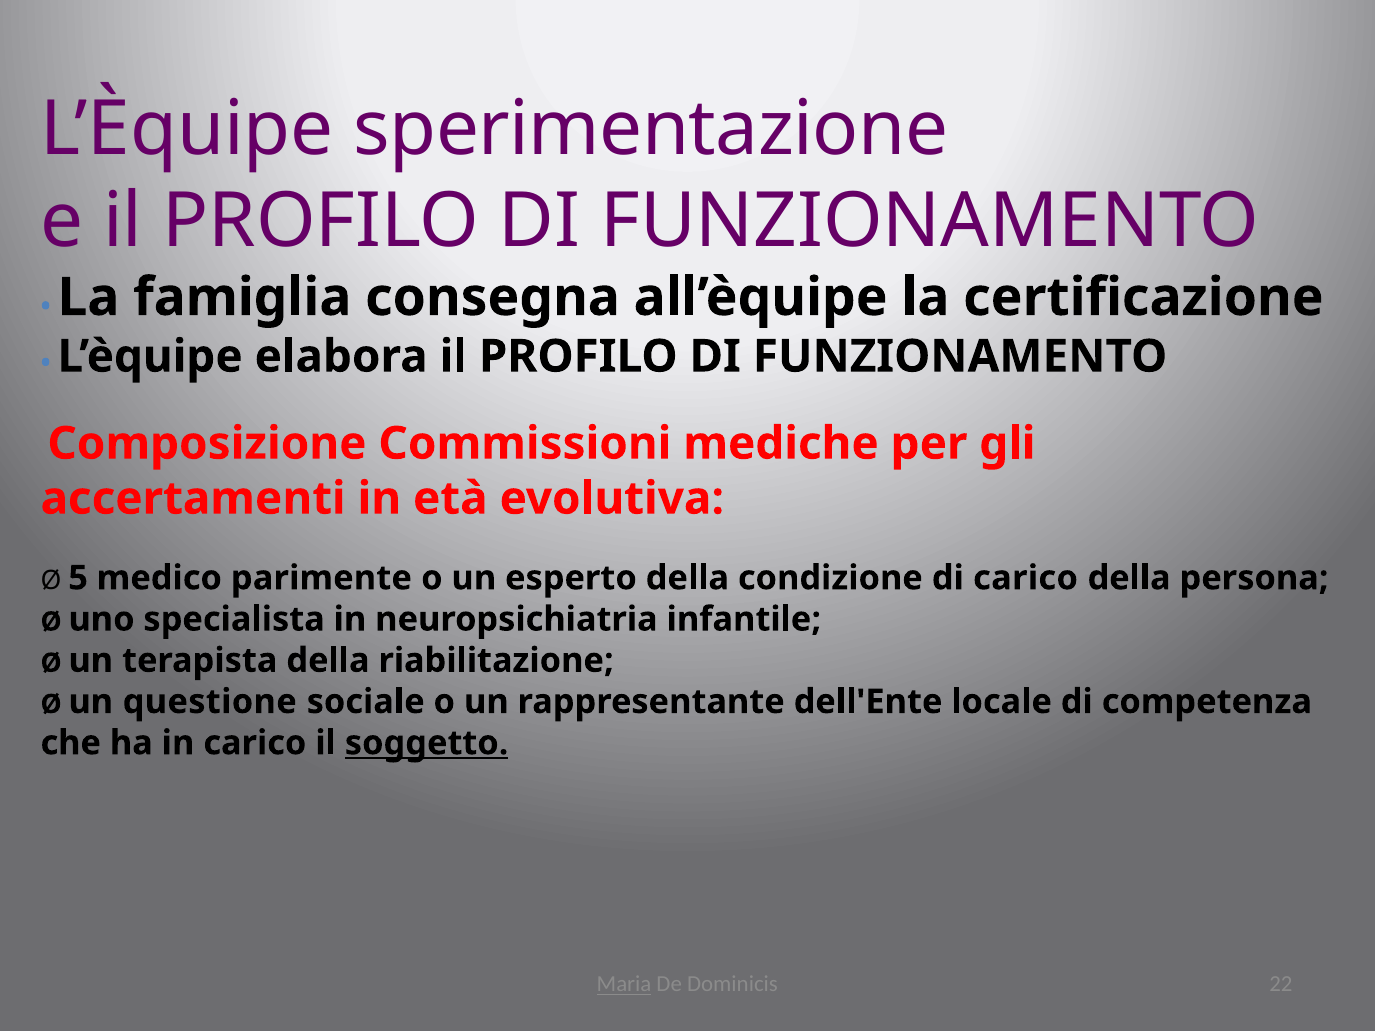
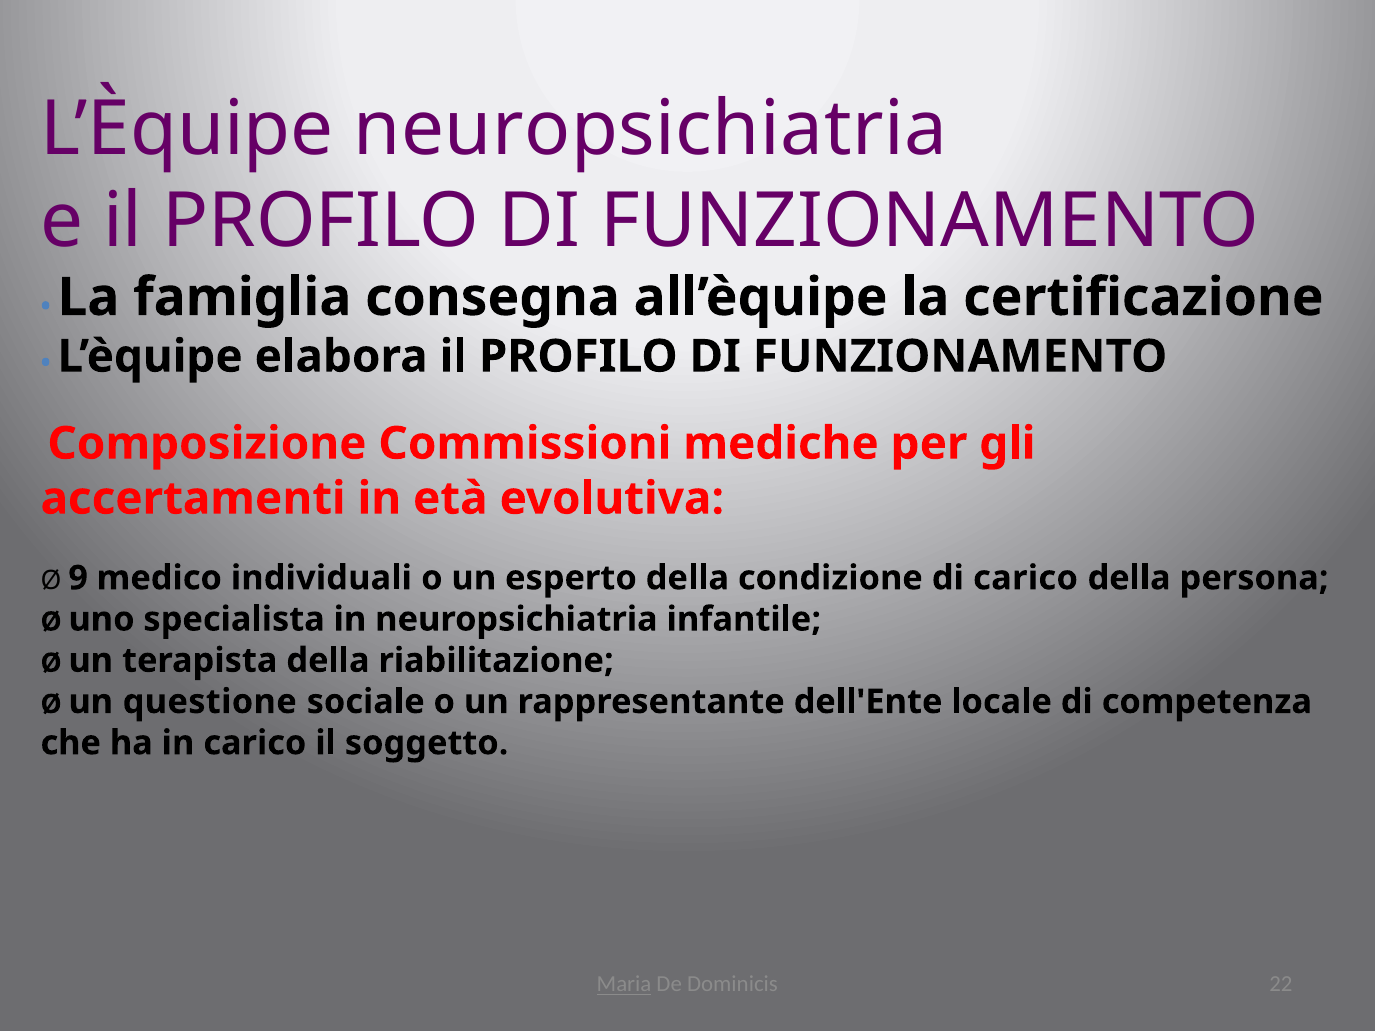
L’Èquipe sperimentazione: sperimentazione -> neuropsichiatria (650, 130)
5: 5 -> 9 (78, 578)
parimente: parimente -> individuali (321, 578)
soggetto underline: present -> none (427, 743)
